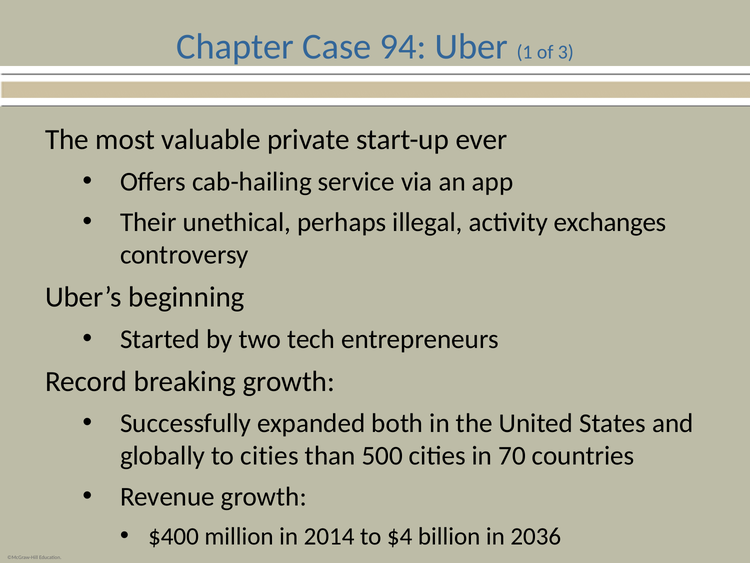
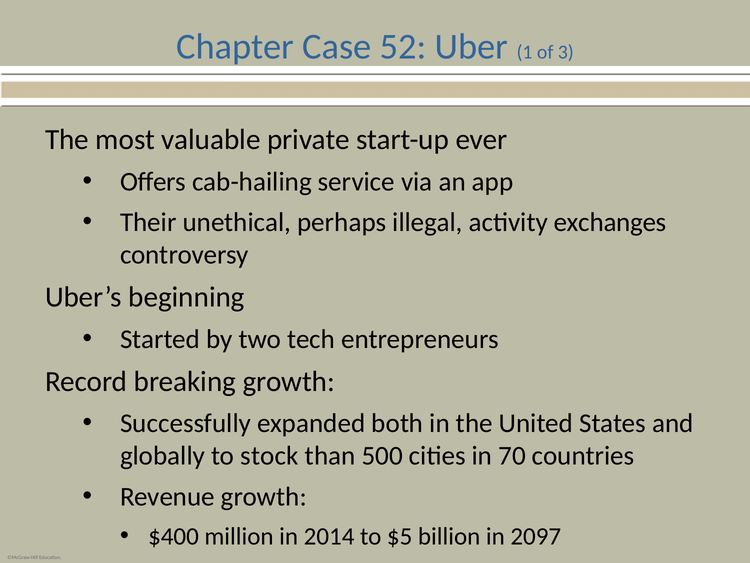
94: 94 -> 52 (403, 47)
to cities: cities -> stock (270, 456)
$4: $4 -> $5 (400, 536)
2036: 2036 -> 2097 (536, 536)
